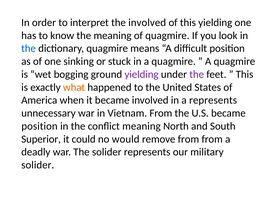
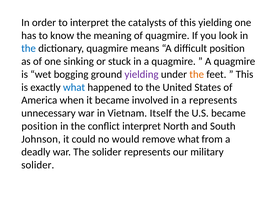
the involved: involved -> catalysts (147, 22)
the colour: purple -> orange (197, 74)
what colour: orange -> blue (74, 87)
Vietnam From: From -> Itself (161, 113)
conflict meaning: meaning -> interpret (142, 126)
Superior: Superior -> Johnson (41, 139)
remove from: from -> what (188, 139)
